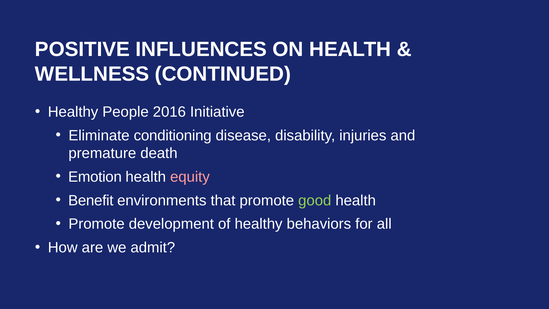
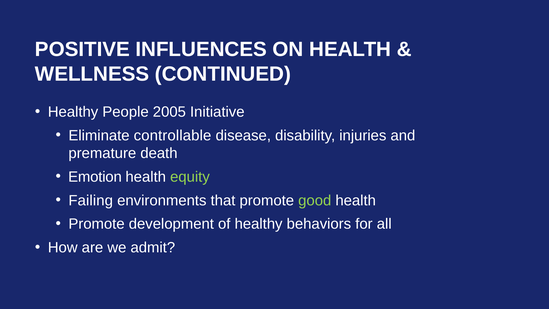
2016: 2016 -> 2005 (169, 112)
conditioning: conditioning -> controllable (173, 135)
equity colour: pink -> light green (190, 177)
Benefit: Benefit -> Failing (91, 200)
